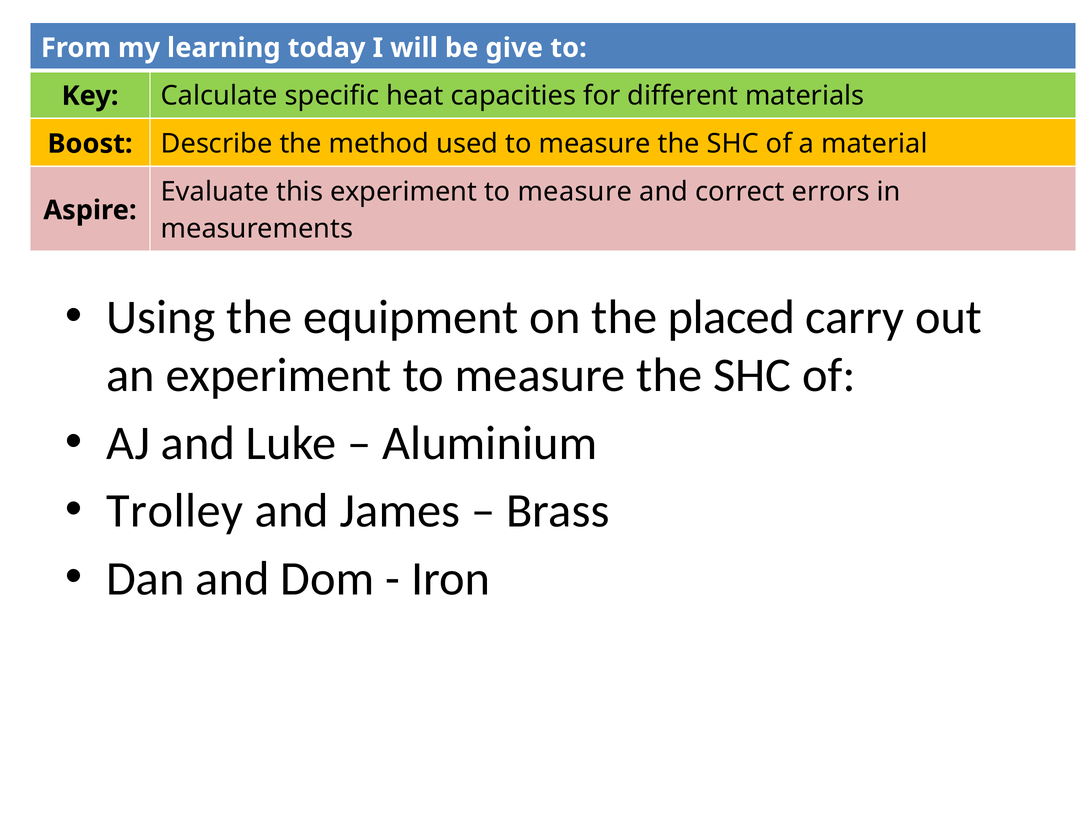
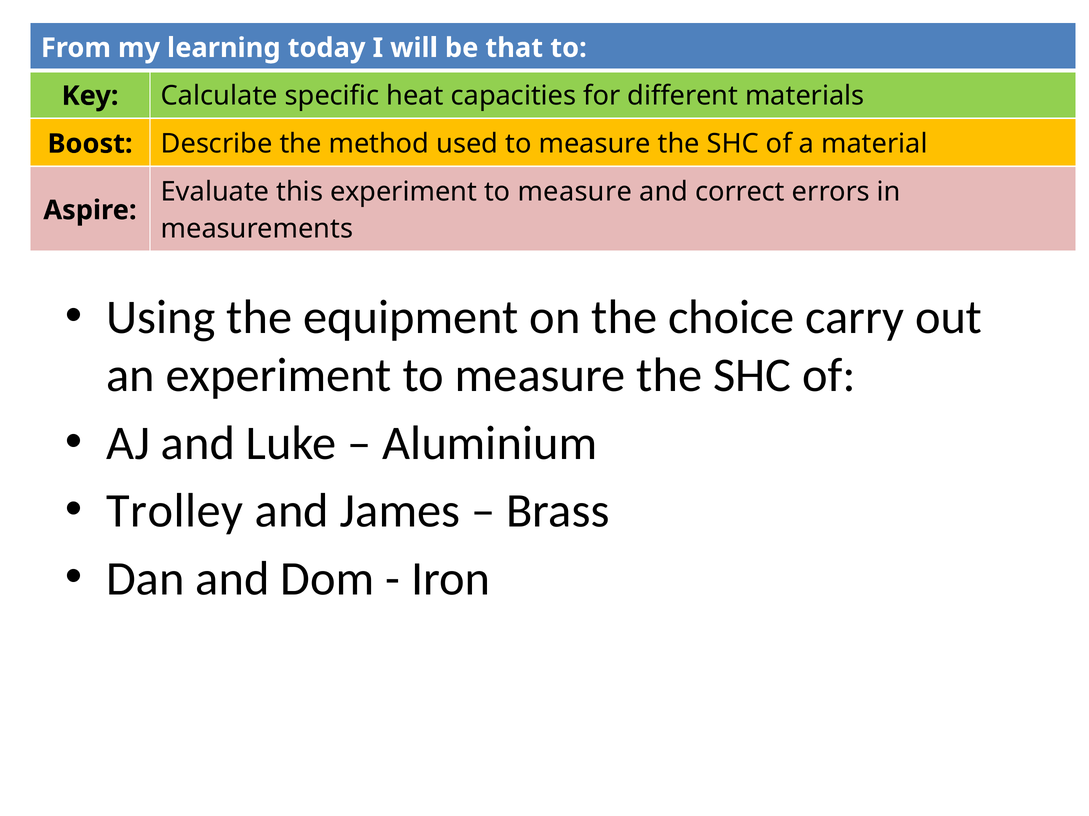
give: give -> that (514, 48)
placed: placed -> choice (731, 318)
